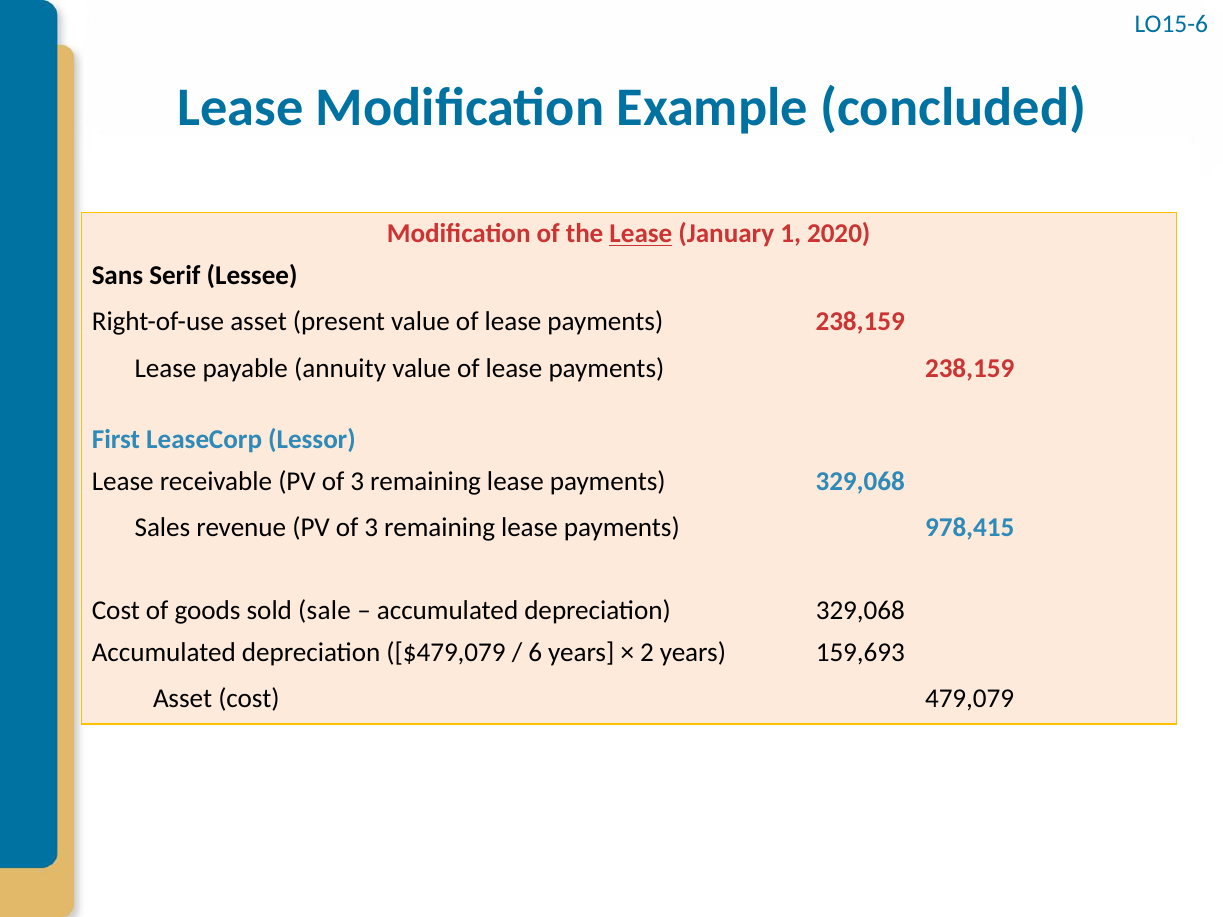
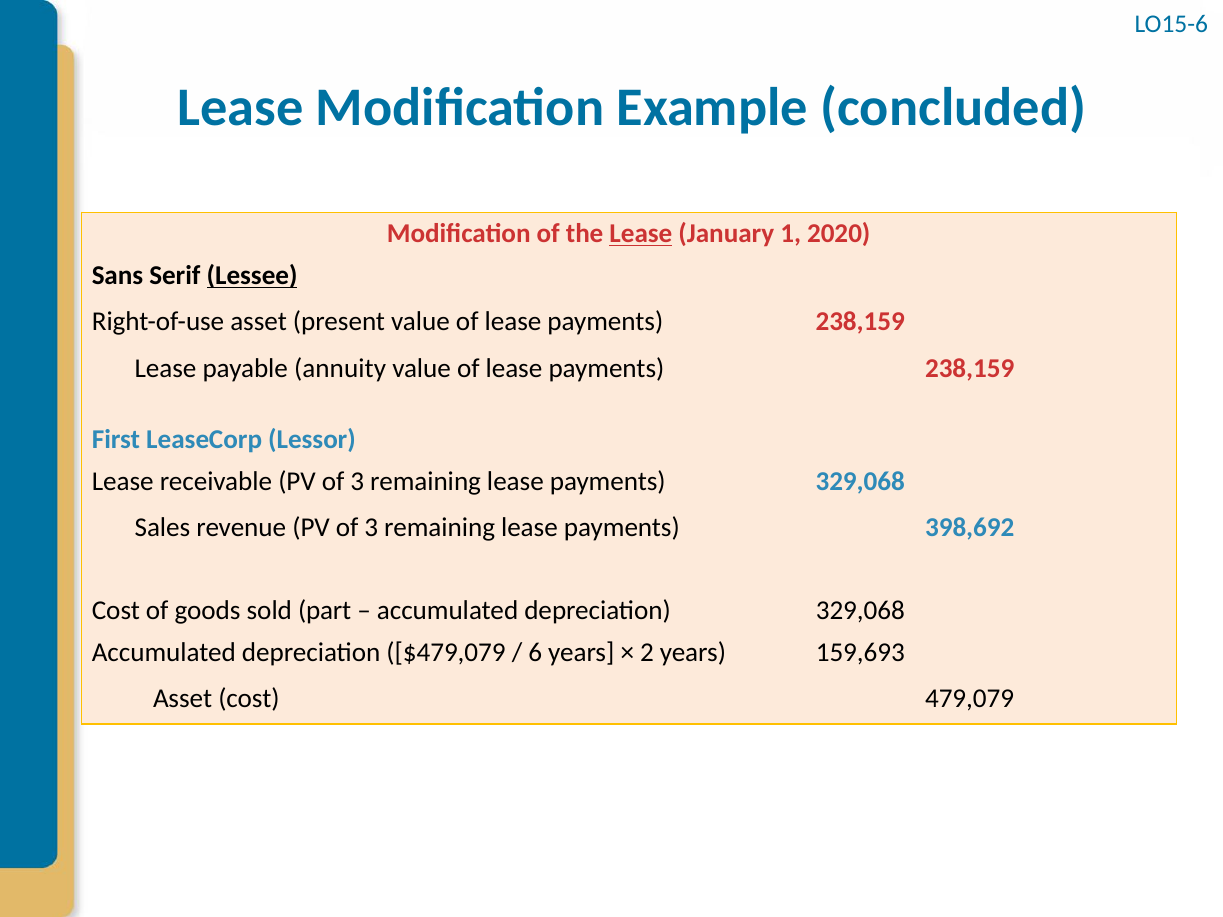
Lessee underline: none -> present (252, 276)
978,415: 978,415 -> 398,692 (970, 528)
sale: sale -> part (325, 611)
